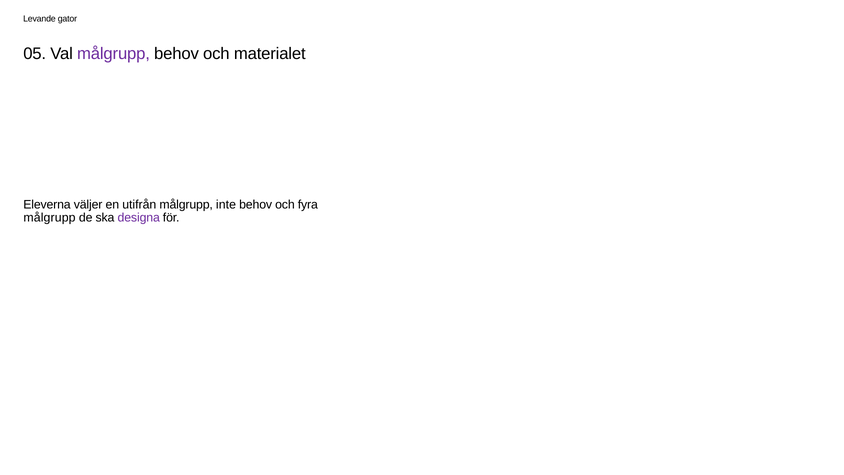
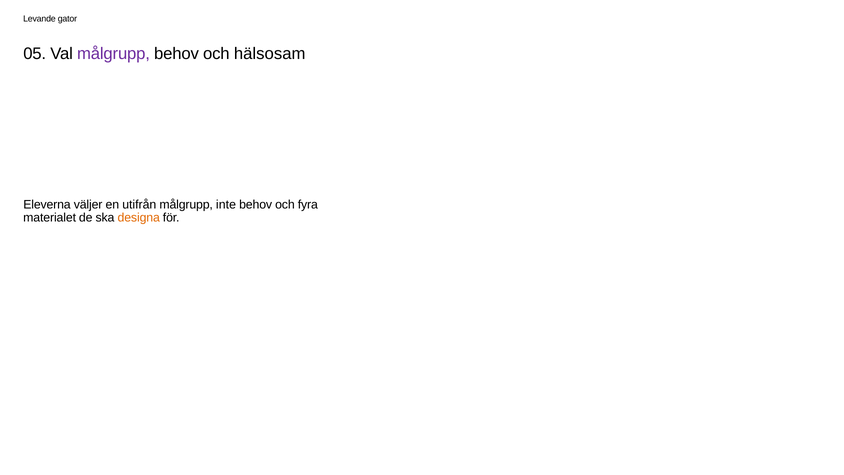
materialet: materialet -> hälsosam (270, 54)
målgrupp: målgrupp -> materialet (50, 218)
designa colour: purple -> orange (139, 218)
